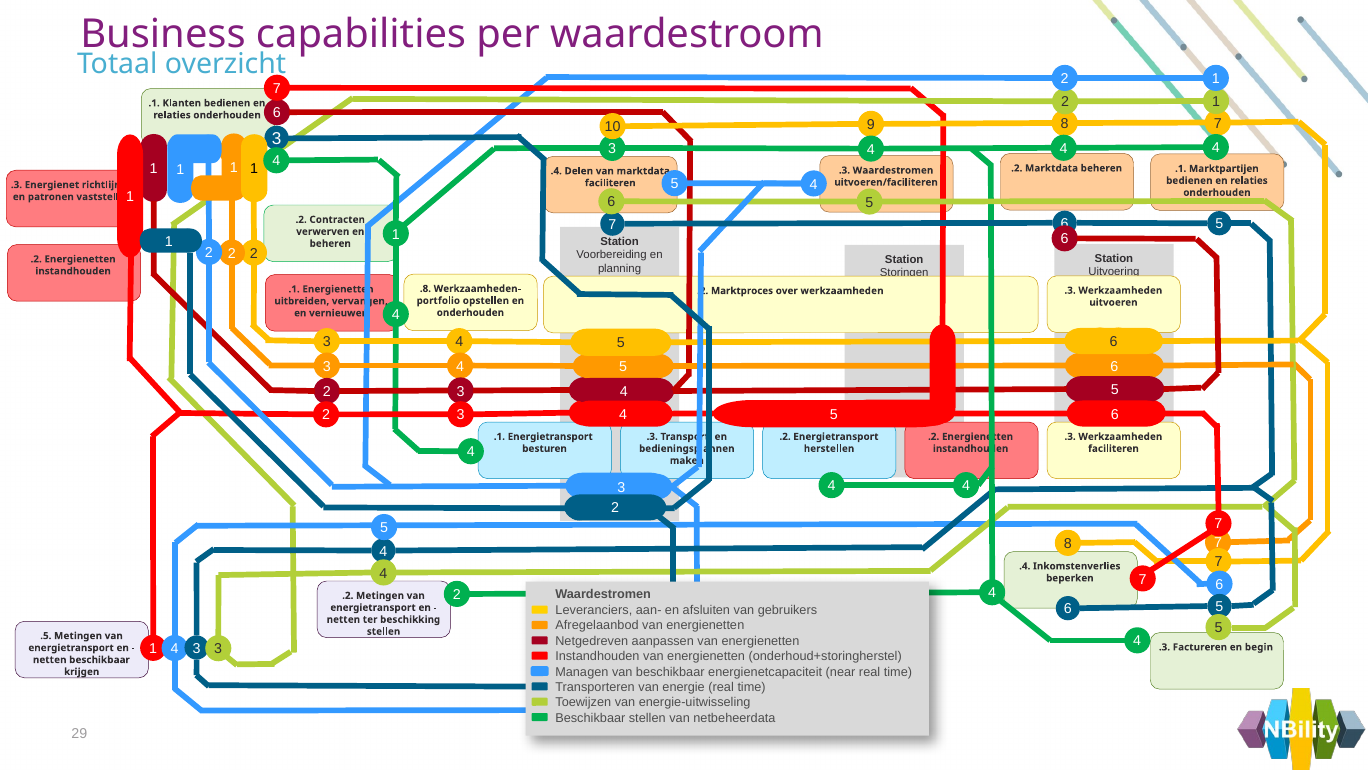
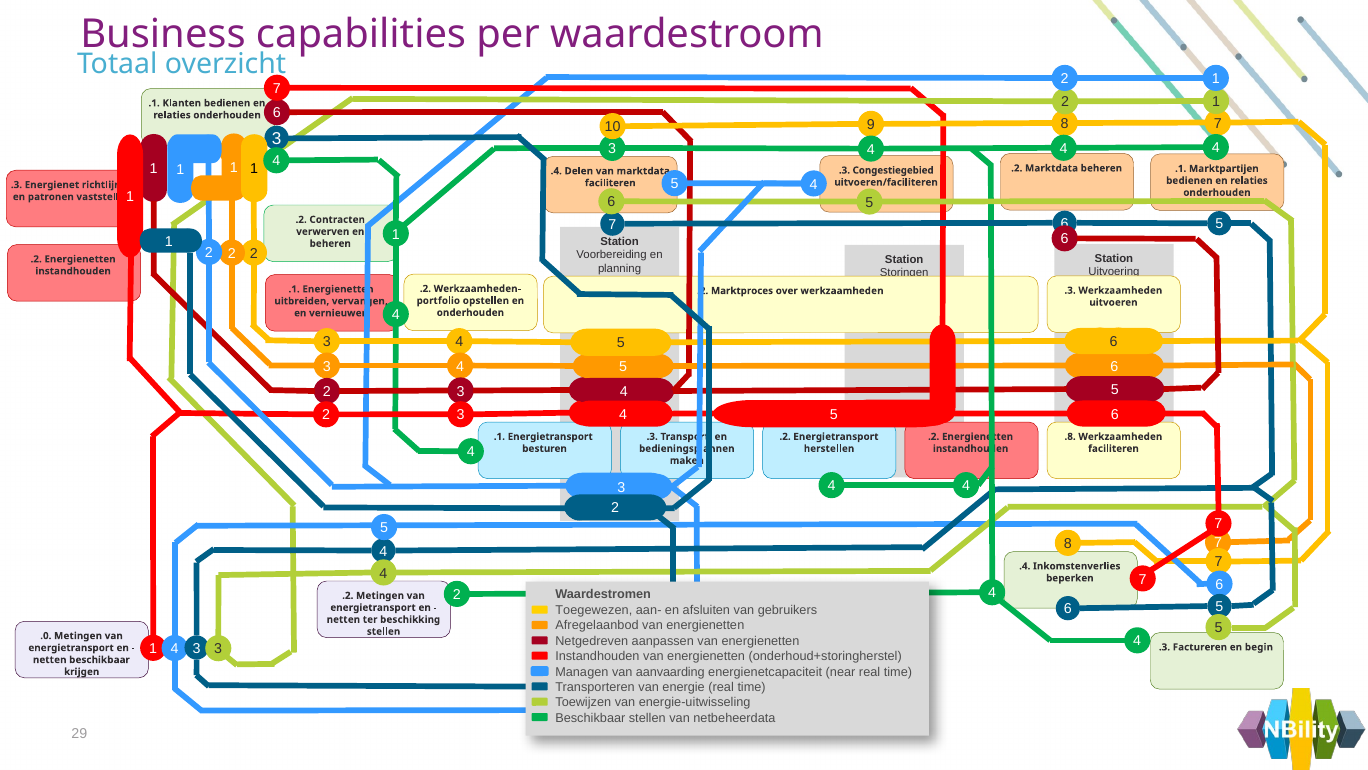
.3 Waardestromen: Waardestromen -> Congestiegebied (893, 170)
.8: .8 -> .2 (425, 288)
.3: .3 -> .8 (1070, 436)
Leveranciers: Leveranciers -> Toegewezen (594, 610)
.5: .5 -> .0 (46, 635)
van beschikbaar: beschikbaar -> aanvaarding (670, 671)
